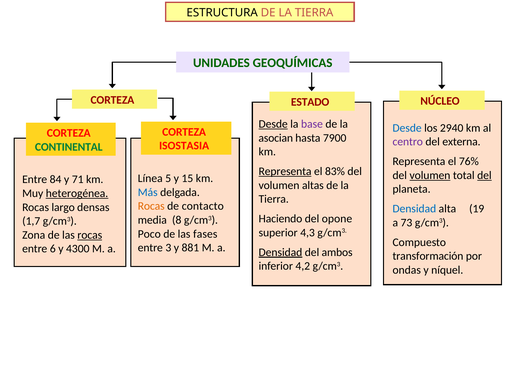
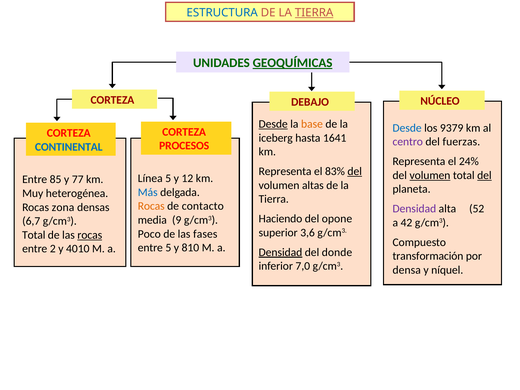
ESTRUCTURA colour: black -> blue (222, 13)
TIERRA underline: none -> present (314, 13)
GEOQUÍMICAS underline: none -> present (293, 63)
ESTADO: ESTADO -> DEBAJO (310, 102)
base colour: purple -> orange (312, 124)
2940: 2940 -> 9379 (452, 128)
asocian: asocian -> iceberg (276, 138)
7900: 7900 -> 1641 (335, 138)
externa: externa -> fuerzas (461, 142)
ISOSTASIA: ISOSTASIA -> PROCESOS (184, 146)
CONTINENTAL colour: green -> blue (69, 147)
76%: 76% -> 24% (469, 161)
Representa underline: present -> none (285, 171)
del underline: none -> present (355, 171)
15: 15 -> 12 (187, 178)
84: 84 -> 85 (56, 180)
71: 71 -> 77 (78, 180)
heterogénea underline: present -> none (77, 193)
largo: largo -> zona (63, 207)
Densidad colour: blue -> purple (414, 209)
19: 19 -> 52 (477, 209)
8: 8 -> 9 (177, 220)
1,7: 1,7 -> 6,7 (31, 221)
73: 73 -> 42 (406, 223)
4,3: 4,3 -> 3,6 (308, 233)
Zona: Zona -> Total (34, 235)
entre 3: 3 -> 5 (168, 248)
881: 881 -> 810 (190, 248)
6: 6 -> 2 (53, 249)
4300: 4300 -> 4010 (78, 249)
ambos: ambos -> donde (337, 252)
4,2: 4,2 -> 7,0 (303, 266)
ondas: ondas -> densa (407, 270)
